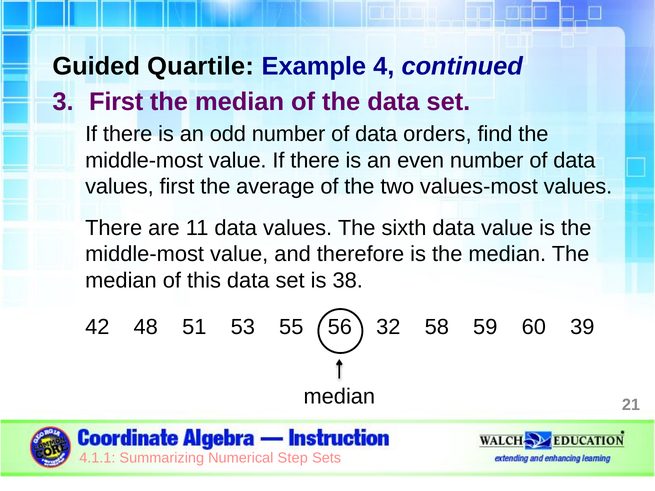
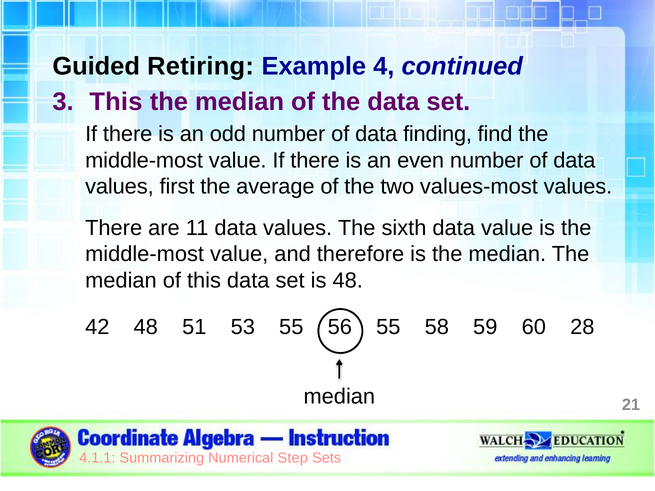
Quartile: Quartile -> Retiring (201, 66)
First: First -> This (116, 102)
orders: orders -> finding (438, 134)
is 38: 38 -> 48 (348, 281)
56 32: 32 -> 55 (388, 327)
39: 39 -> 28 (582, 327)
